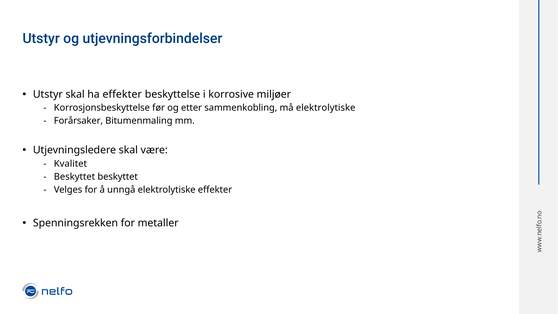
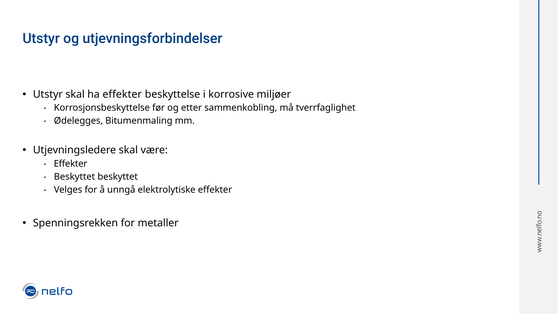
må elektrolytiske: elektrolytiske -> tverrfaglighet (326, 108)
Forårsaker: Forårsaker -> Ødelegges (78, 121)
Kvalitet: Kvalitet -> Effekter (71, 164)
